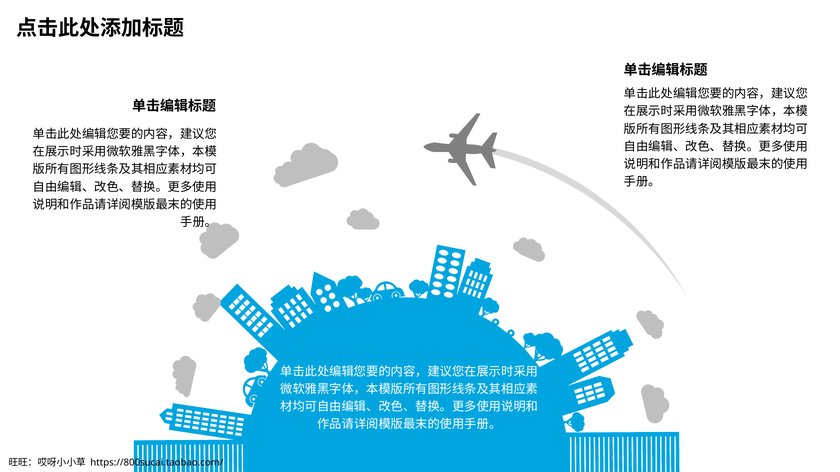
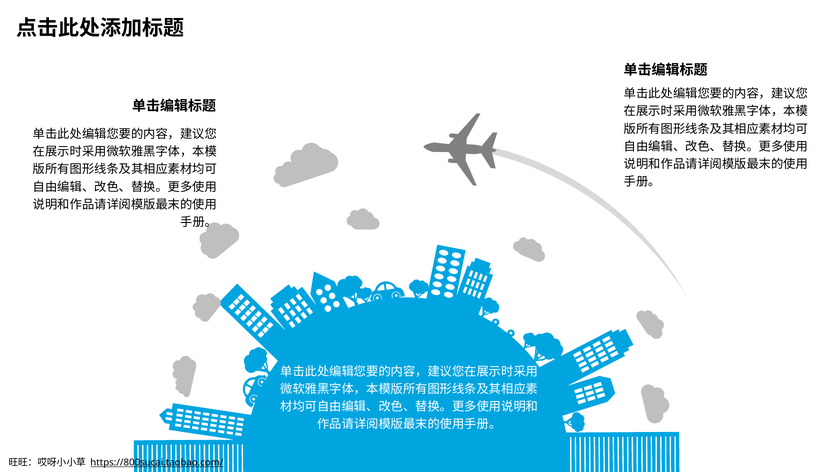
https://800sucai.taobao.com/ underline: none -> present (157, 463)
